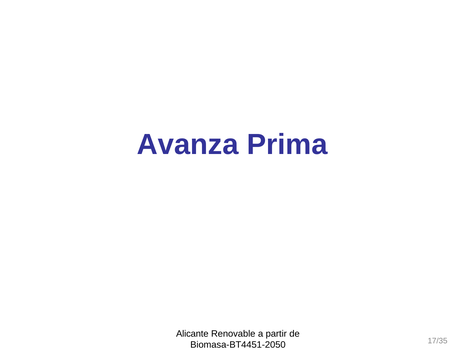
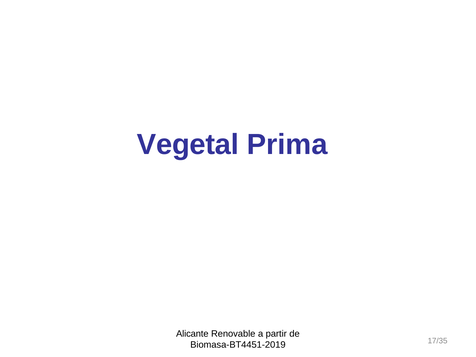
Avanza: Avanza -> Vegetal (188, 145)
Biomasa-BT4451-2050: Biomasa-BT4451-2050 -> Biomasa-BT4451-2019 (238, 345)
